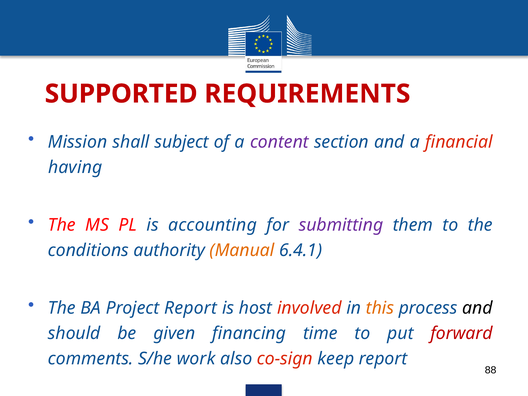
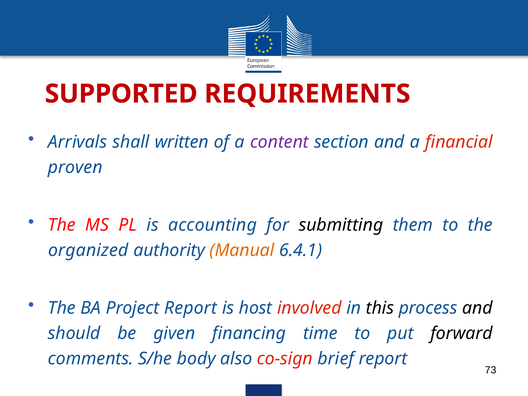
Mission: Mission -> Arrivals (78, 142)
subject: subject -> written (182, 142)
having: having -> proven (75, 167)
submitting colour: purple -> black (341, 225)
conditions: conditions -> organized (88, 250)
this colour: orange -> black (380, 308)
forward colour: red -> black (462, 333)
work: work -> body (196, 359)
keep: keep -> brief (336, 359)
88: 88 -> 73 (491, 370)
